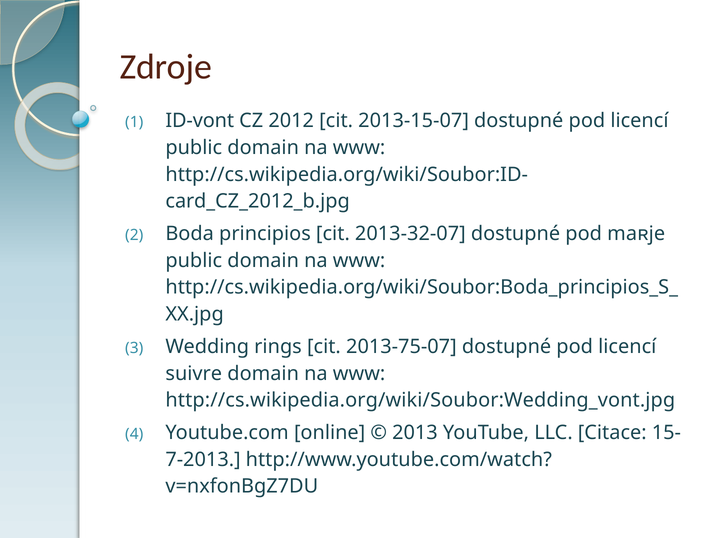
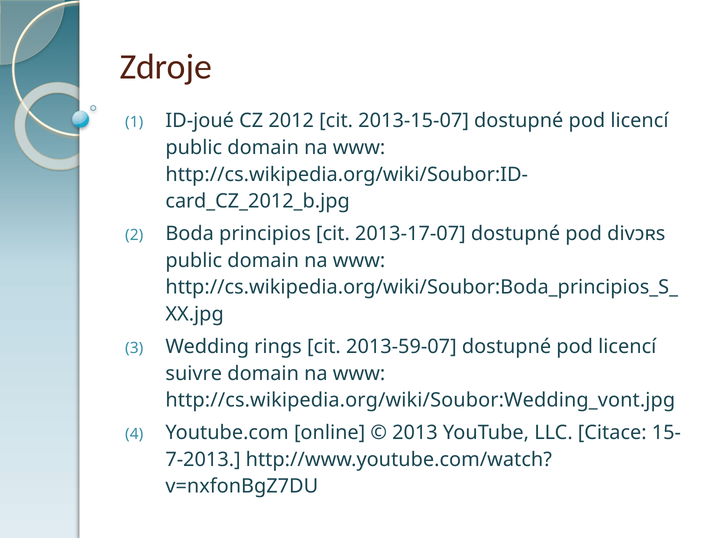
ID-vont: ID-vont -> ID-joué (200, 121)
2013-32-07: 2013-32-07 -> 2013-17-07 (410, 234)
maʀje: maʀje -> divɔʀs (636, 234)
2013-75-07: 2013-75-07 -> 2013-59-07 (401, 346)
